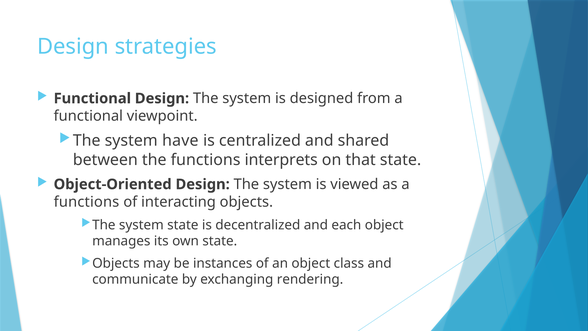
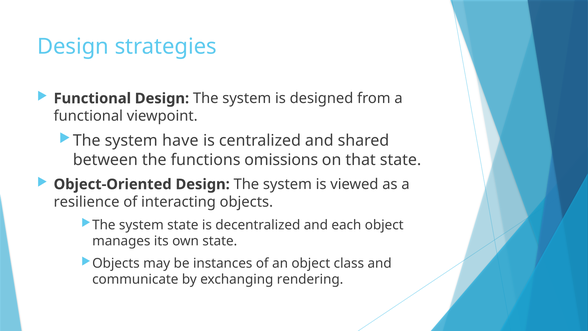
interprets: interprets -> omissions (281, 160)
functions: functions -> resilience (87, 202)
